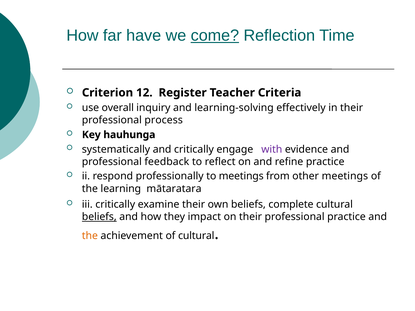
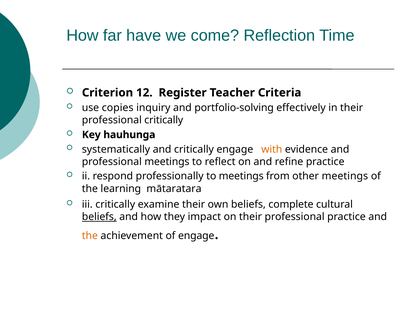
come underline: present -> none (215, 36)
overall: overall -> copies (118, 108)
learning-solving: learning-solving -> portfolio-solving (234, 108)
professional process: process -> critically (164, 120)
with colour: purple -> orange (272, 149)
professional feedback: feedback -> meetings (167, 162)
of cultural: cultural -> engage (196, 236)
